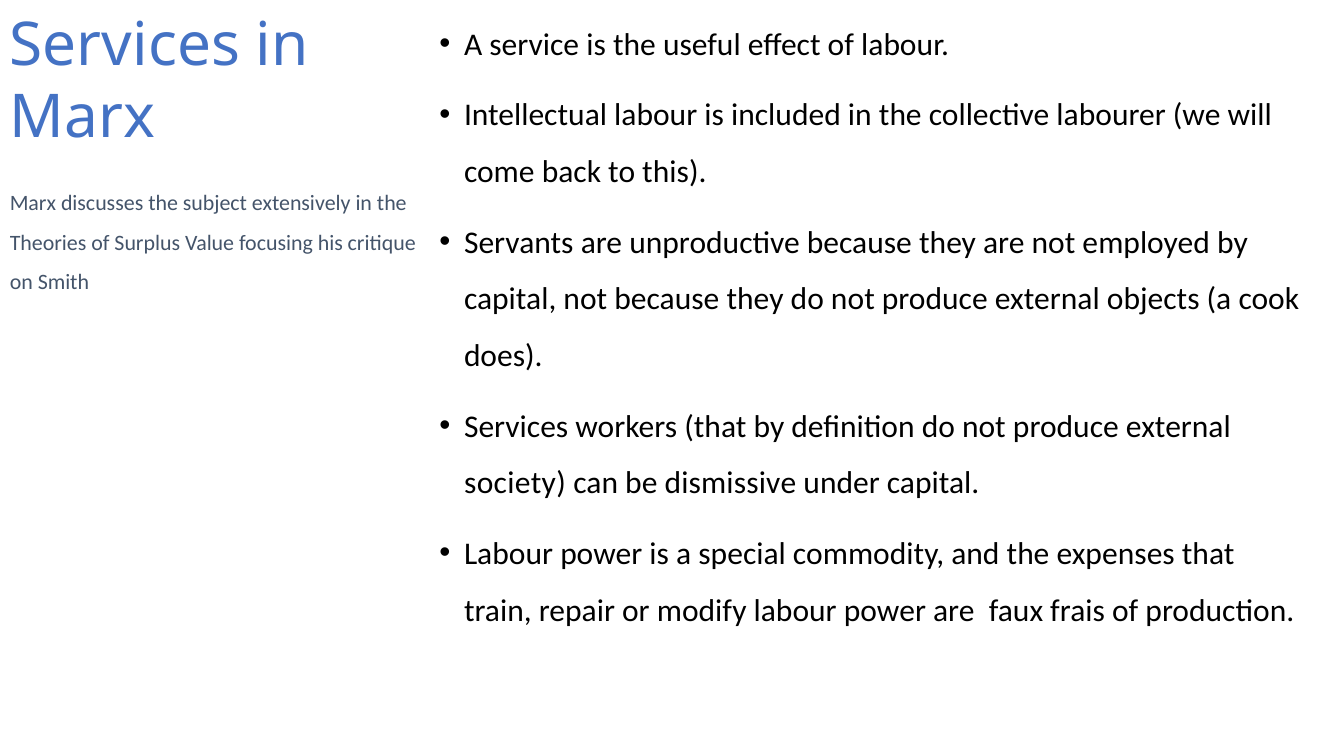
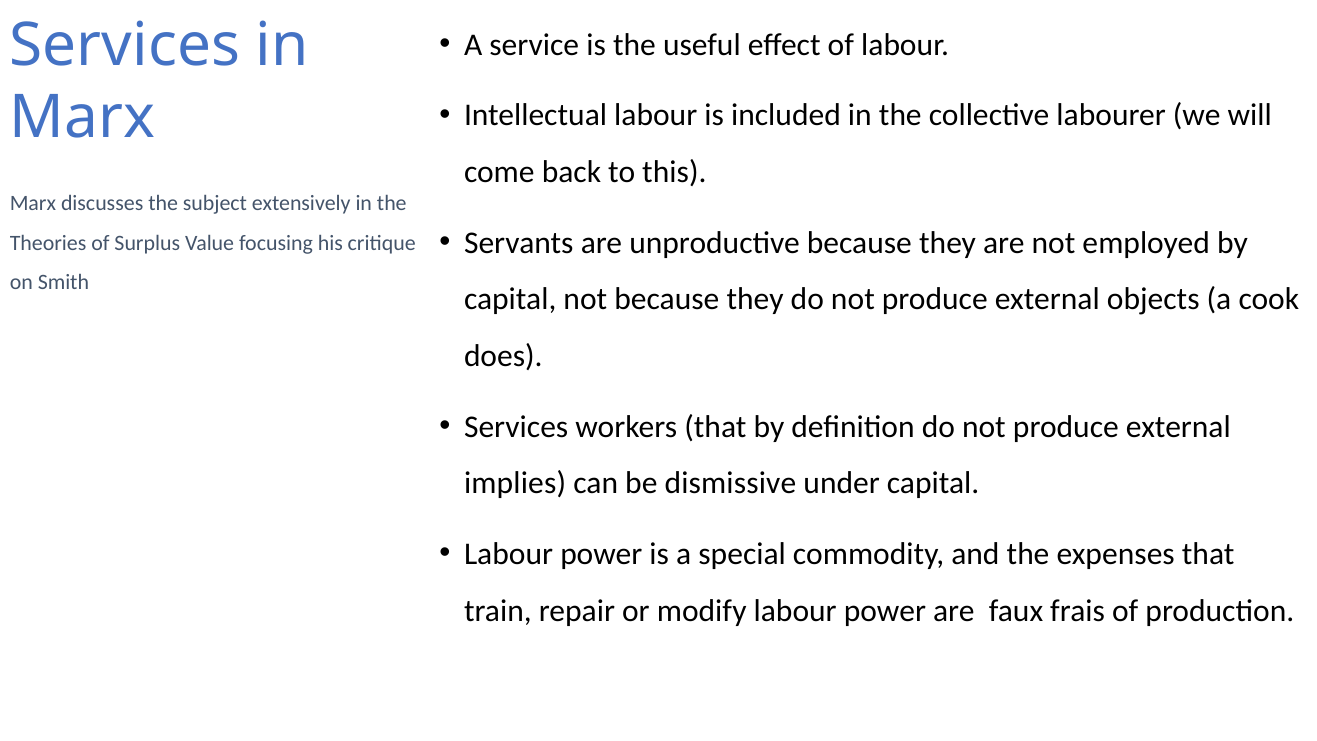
society: society -> implies (515, 483)
